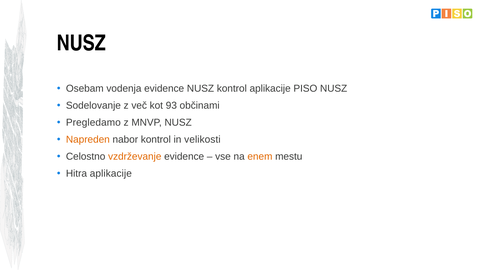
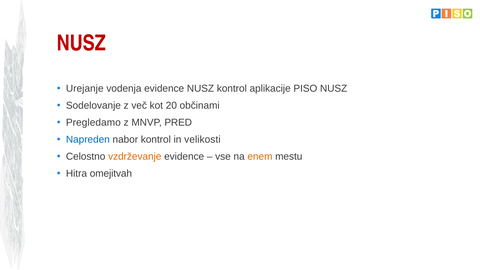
NUSZ colour: black -> red (81, 43)
Osebam: Osebam -> Urejanje (85, 89)
93: 93 -> 20 (171, 106)
MNVP NUSZ: NUSZ -> PRED (178, 123)
Napreden colour: orange -> blue (88, 140)
Hitra aplikacije: aplikacije -> omejitvah (111, 174)
